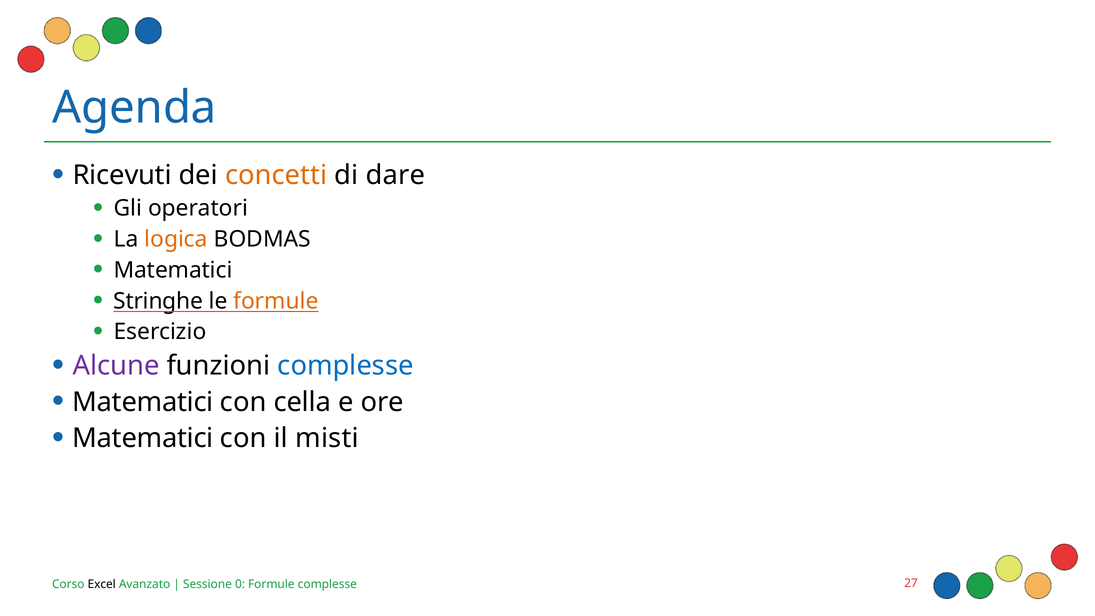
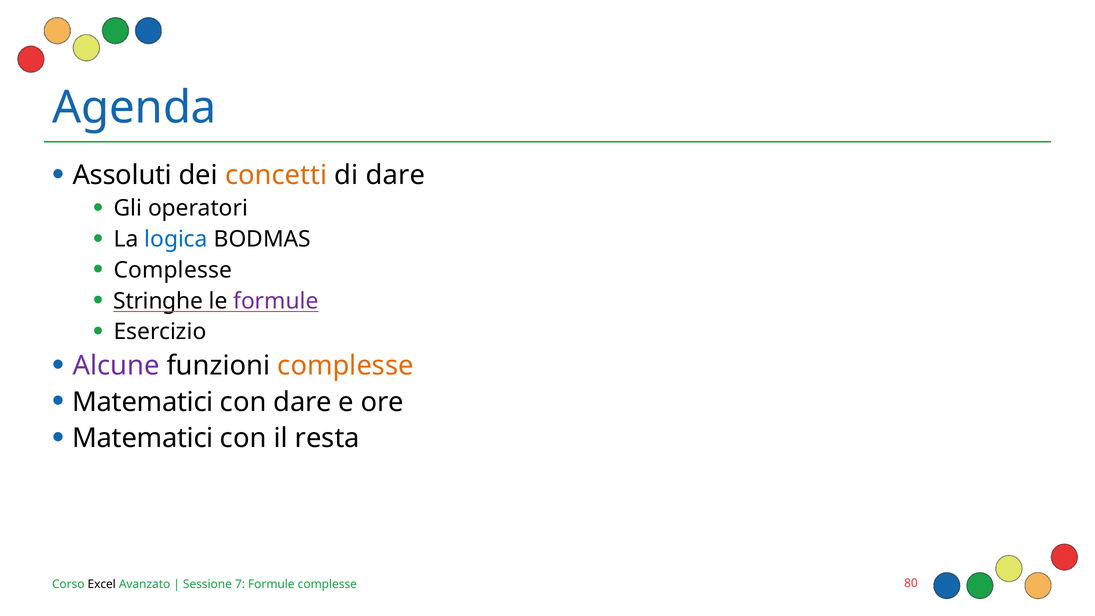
Ricevuti: Ricevuti -> Assoluti (122, 175)
logica colour: orange -> blue (176, 239)
Matematici: Matematici -> Complesse (173, 270)
formule colour: orange -> purple (276, 301)
complesse colour: blue -> orange (346, 366)
con cella: cella -> dare (303, 402)
misti: misti -> resta (327, 438)
0: 0 -> 7 (240, 584)
27: 27 -> 80 (911, 583)
